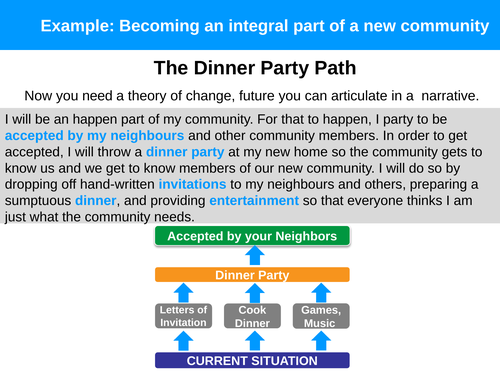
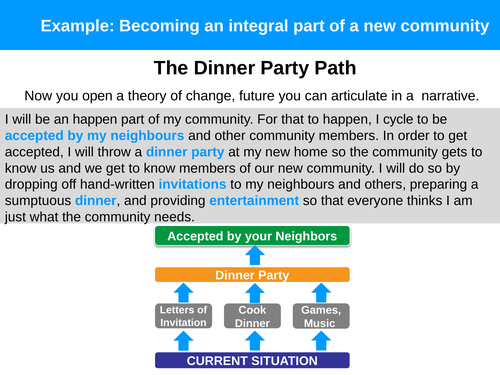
need: need -> open (97, 96)
I party: party -> cycle (398, 119)
